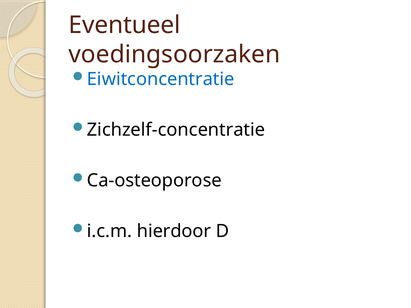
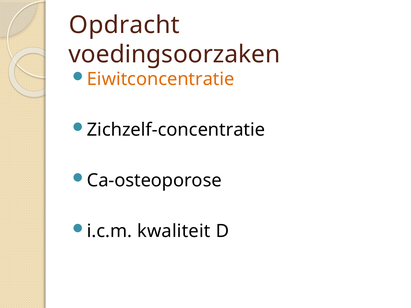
Eventueel: Eventueel -> Opdracht (124, 25)
Eiwitconcentratie colour: blue -> orange (161, 79)
hierdoor: hierdoor -> kwaliteit (174, 231)
